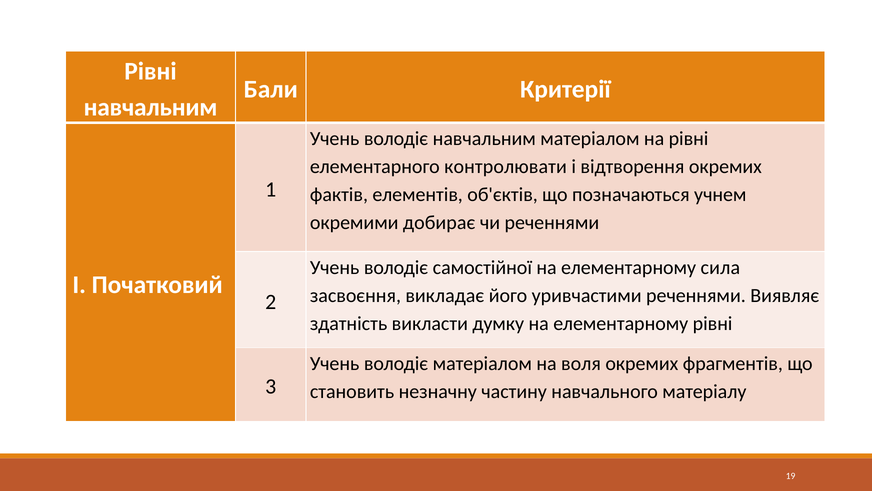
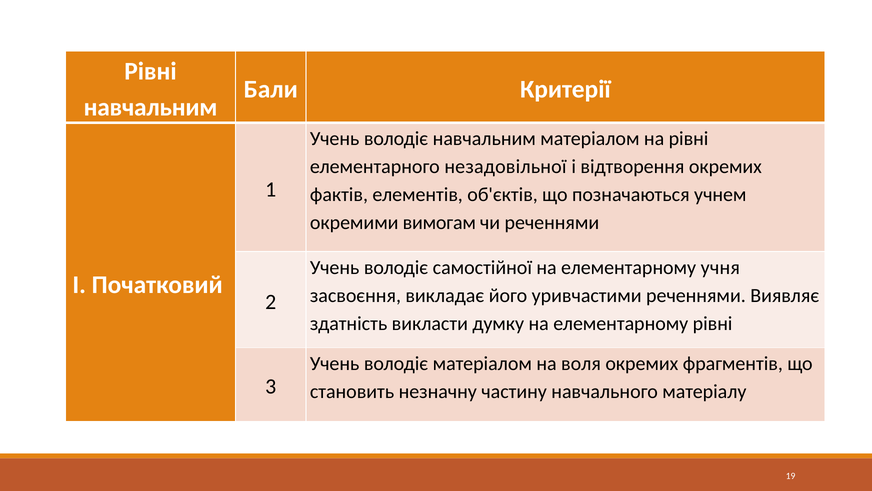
контролювати: контролювати -> незадовільної (505, 166)
добирає: добирає -> вимогам (439, 222)
сила: сила -> учня (720, 267)
